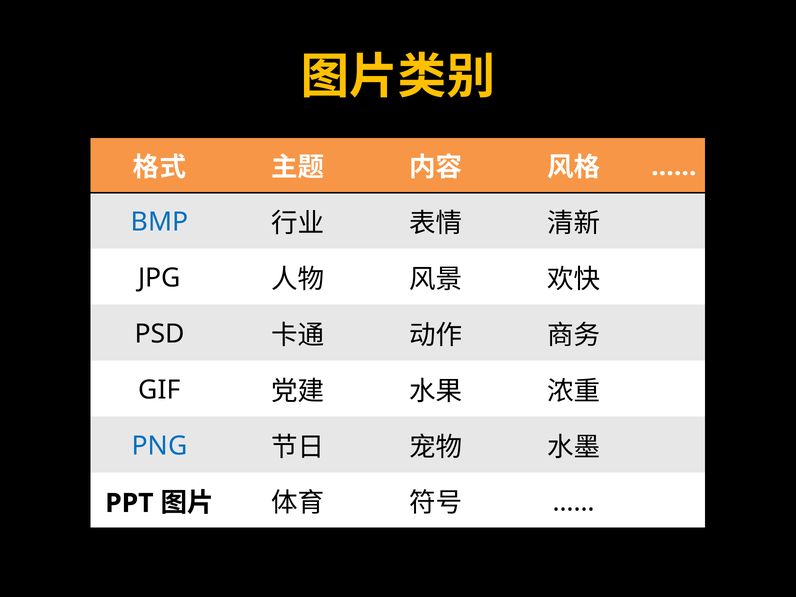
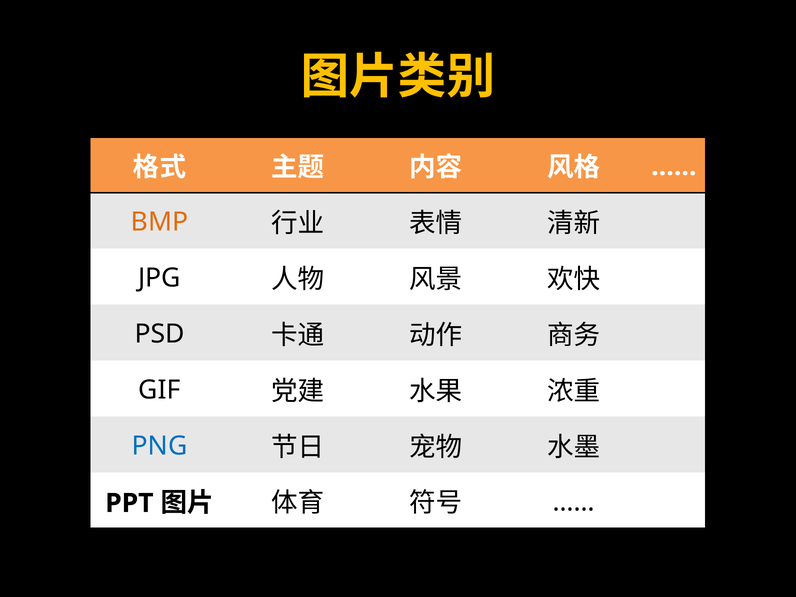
BMP colour: blue -> orange (160, 222)
